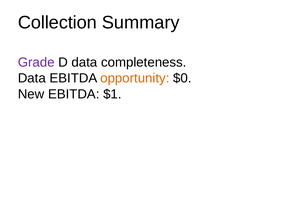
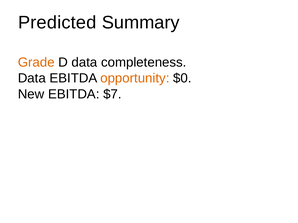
Collection: Collection -> Predicted (57, 23)
Grade colour: purple -> orange (36, 62)
$1: $1 -> $7 (112, 94)
